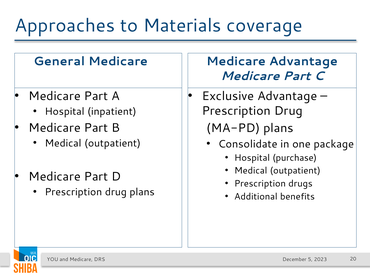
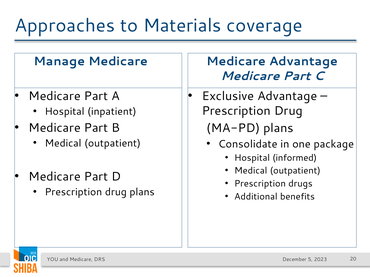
General: General -> Manage (59, 61)
purchase: purchase -> informed (295, 158)
